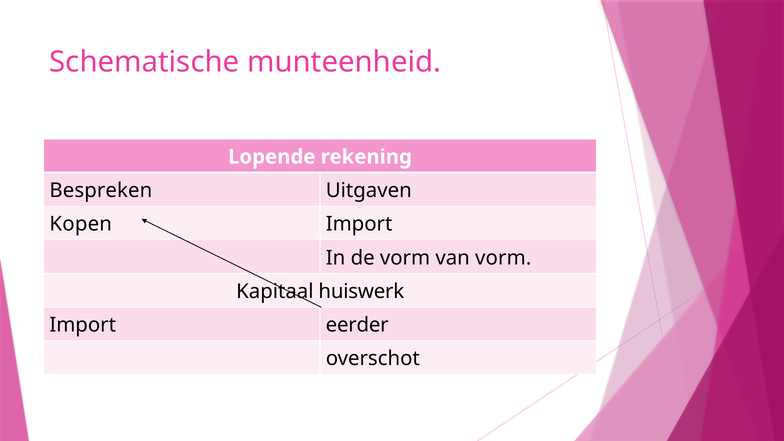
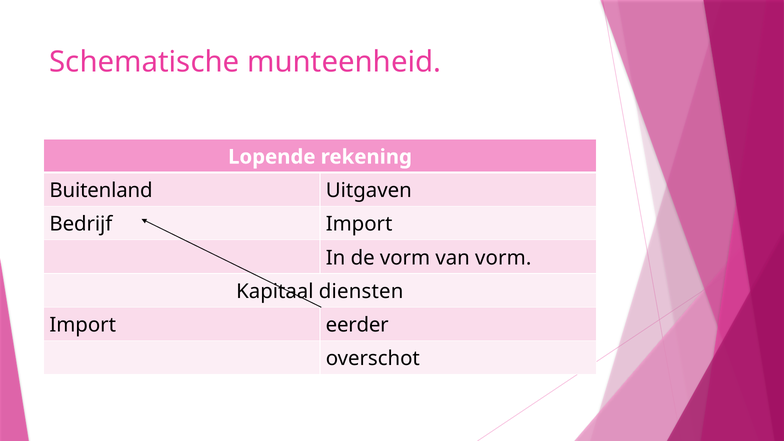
Bespreken: Bespreken -> Buitenland (101, 191)
Kopen: Kopen -> Bedrijf (81, 224)
huiswerk: huiswerk -> diensten (361, 291)
